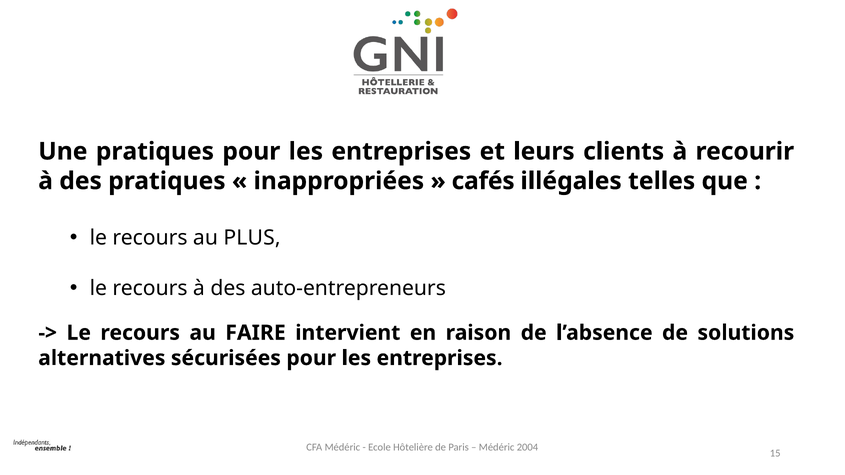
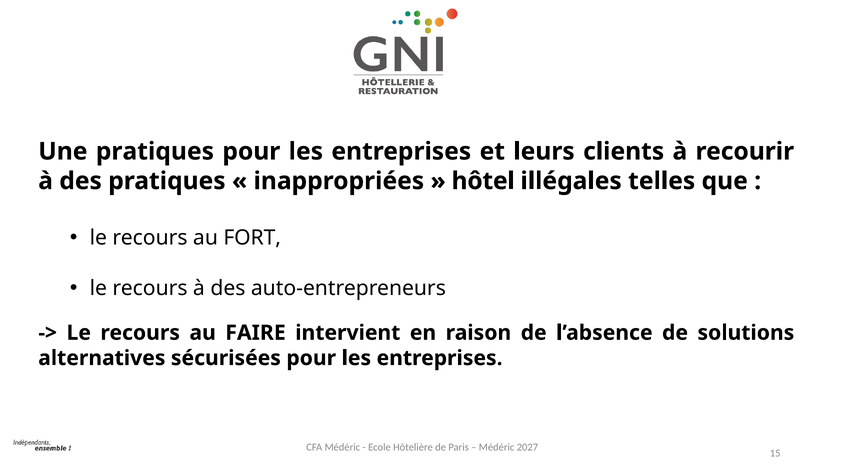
cafés: cafés -> hôtel (483, 181)
PLUS: PLUS -> FORT (252, 238)
2004: 2004 -> 2027 (527, 448)
